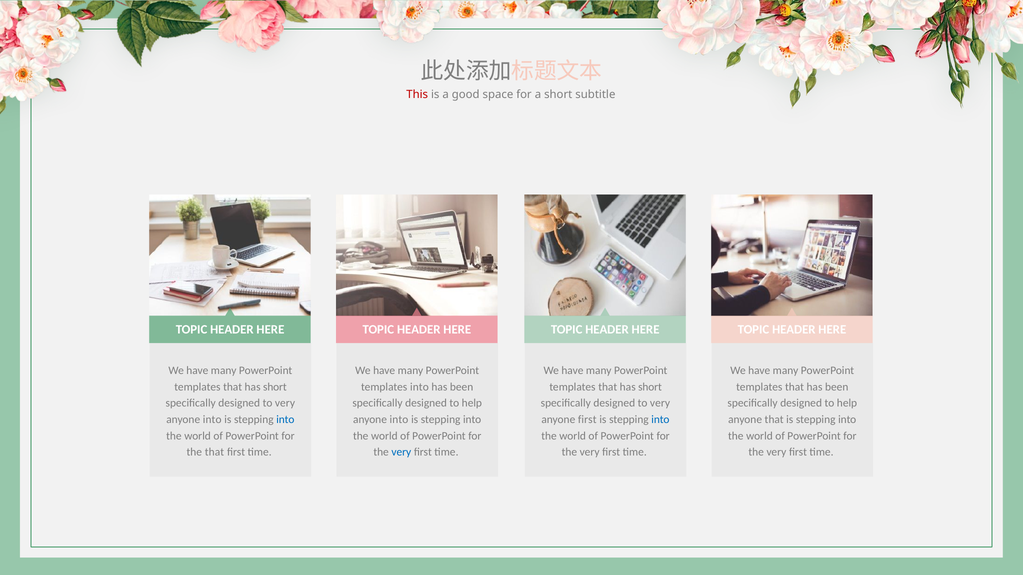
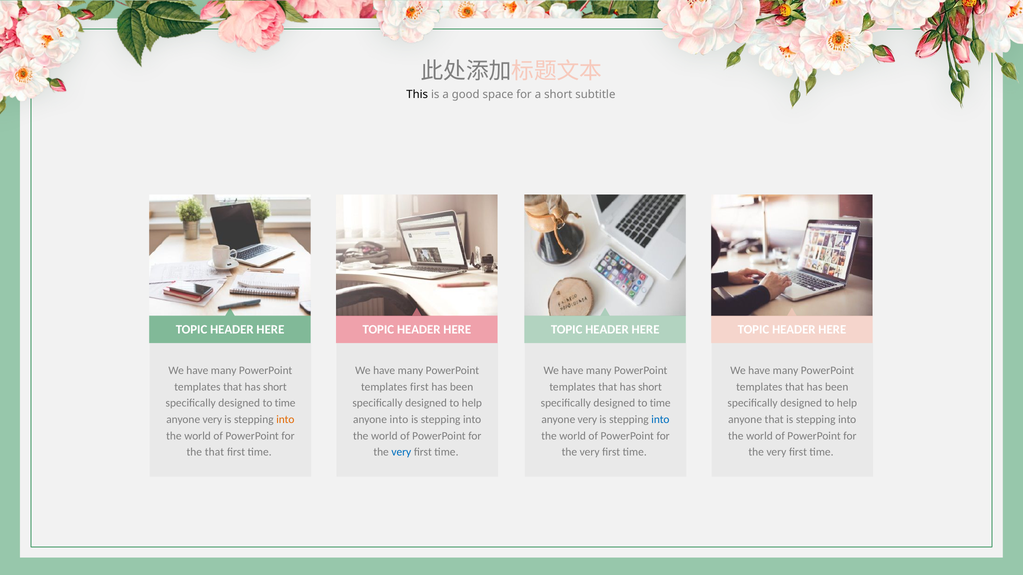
This colour: red -> black (417, 95)
templates into: into -> first (419, 387)
very: very -> time (285, 404)
very: very -> time (660, 404)
into: into -> very (212, 420)
into colour: blue -> orange (285, 420)
first: first -> very (587, 420)
